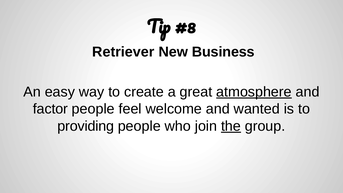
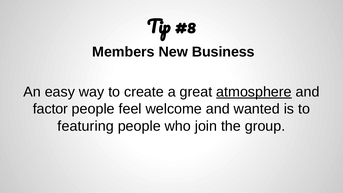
Retriever: Retriever -> Members (123, 52)
providing: providing -> featuring (86, 126)
the underline: present -> none (231, 126)
